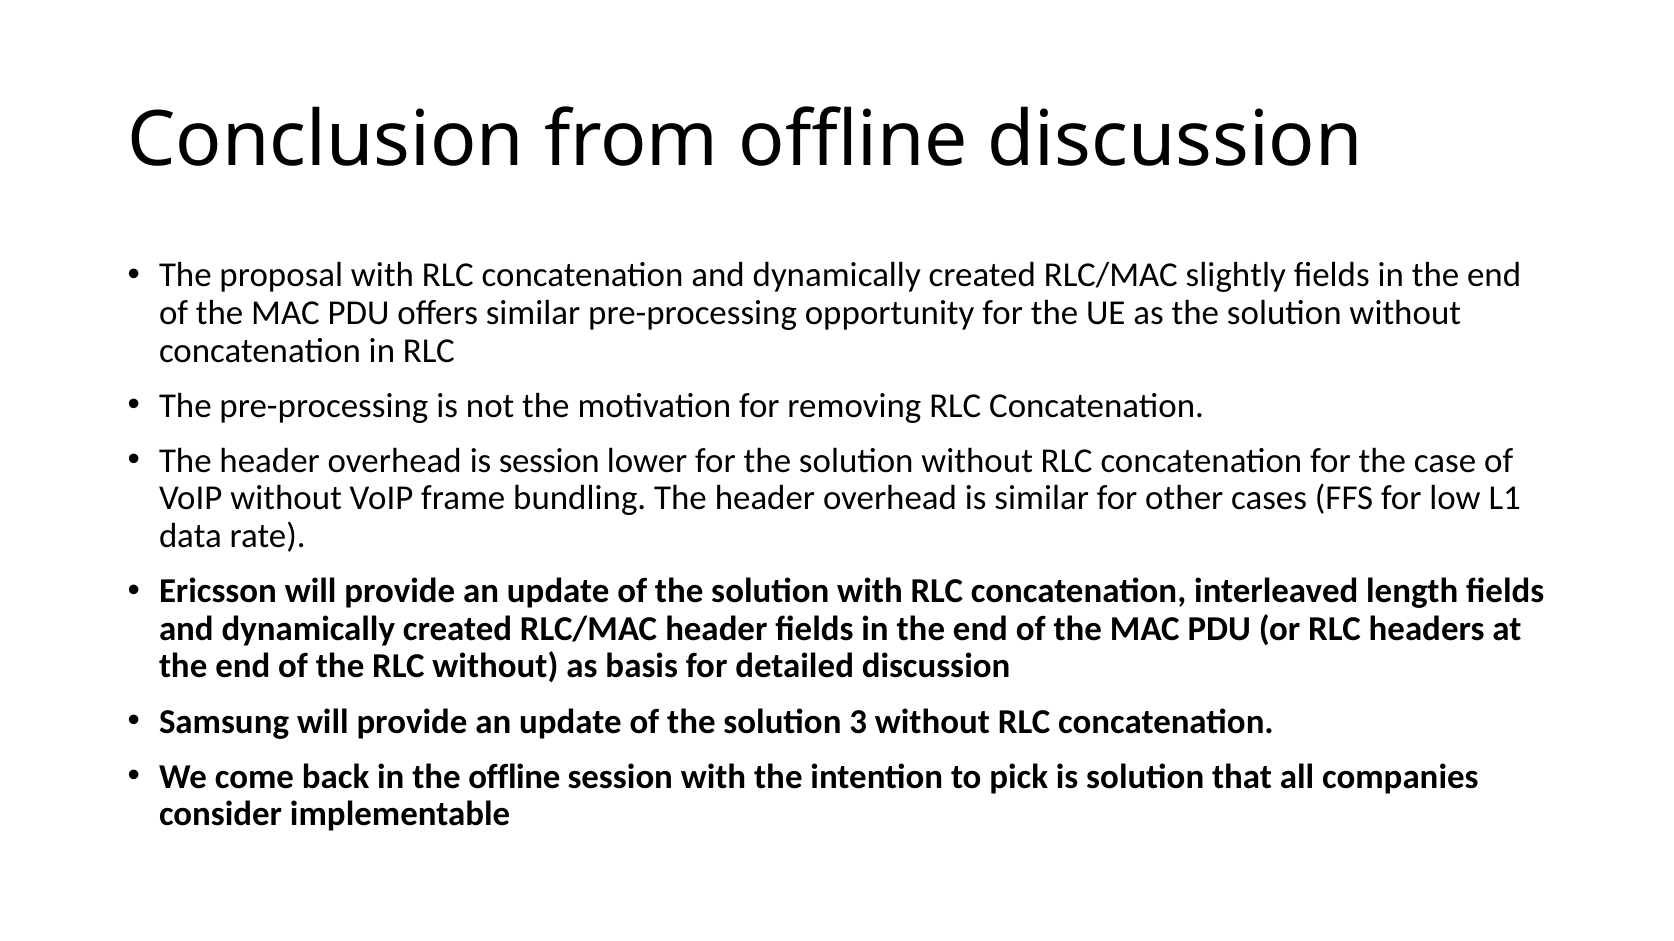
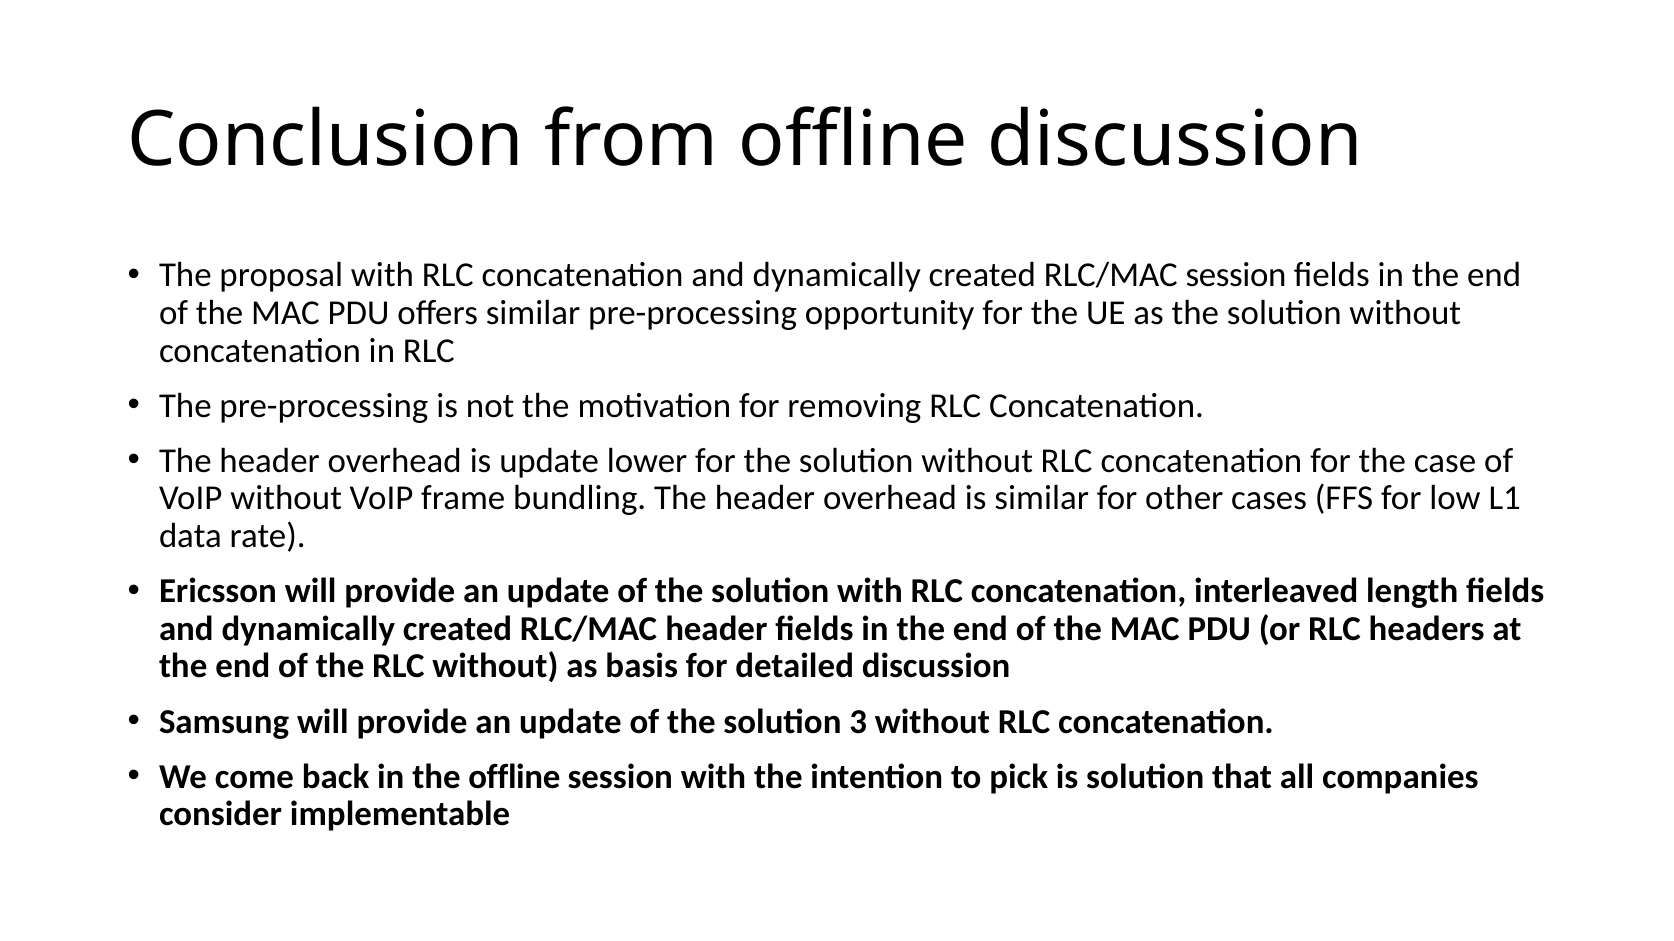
RLC/MAC slightly: slightly -> session (1236, 276)
is session: session -> update (549, 461)
